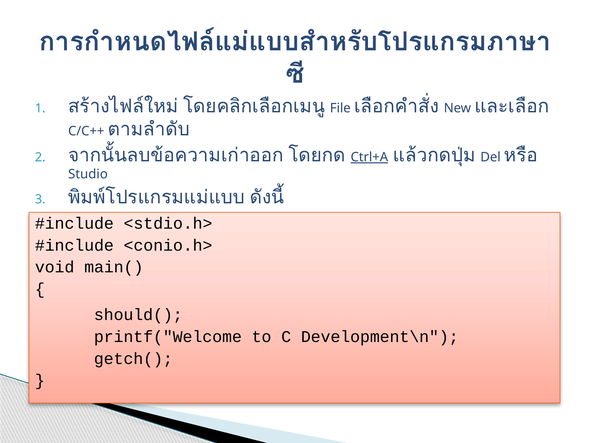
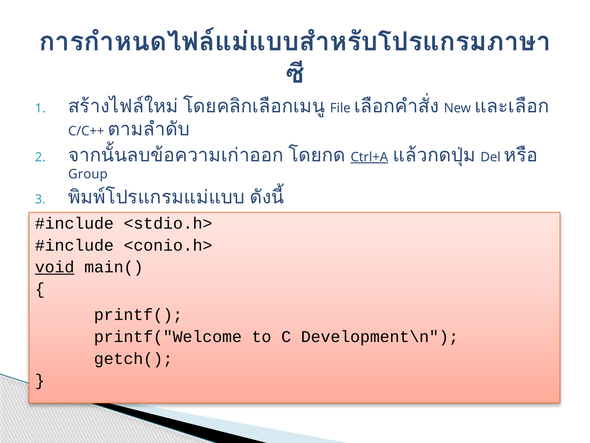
Studio: Studio -> Group (88, 174)
void underline: none -> present (55, 267)
should(: should( -> printf( (138, 315)
